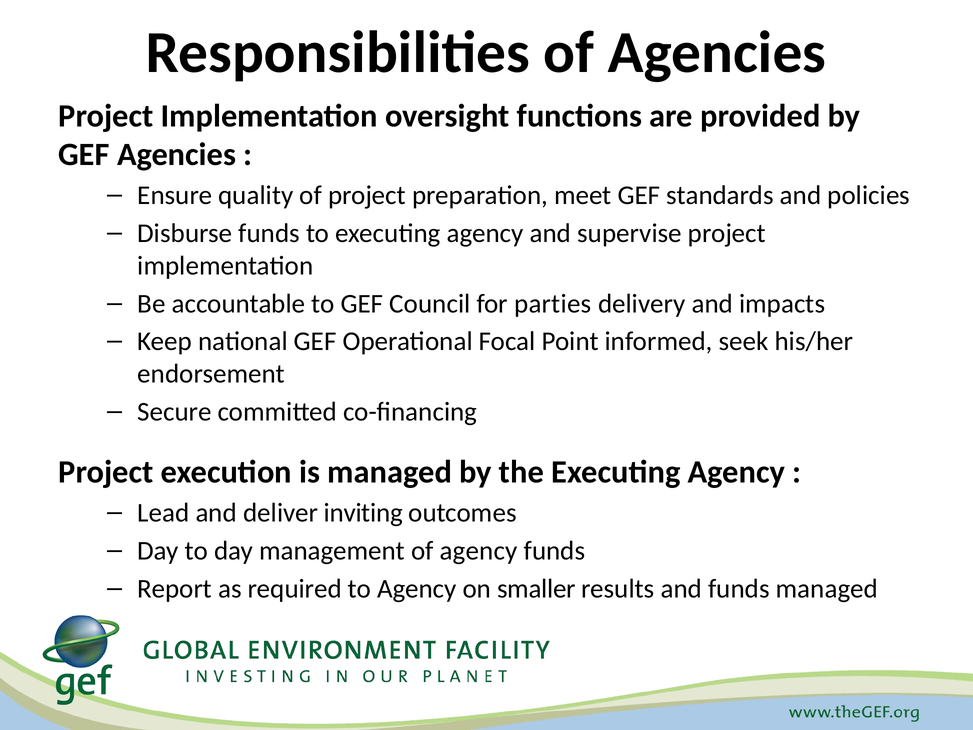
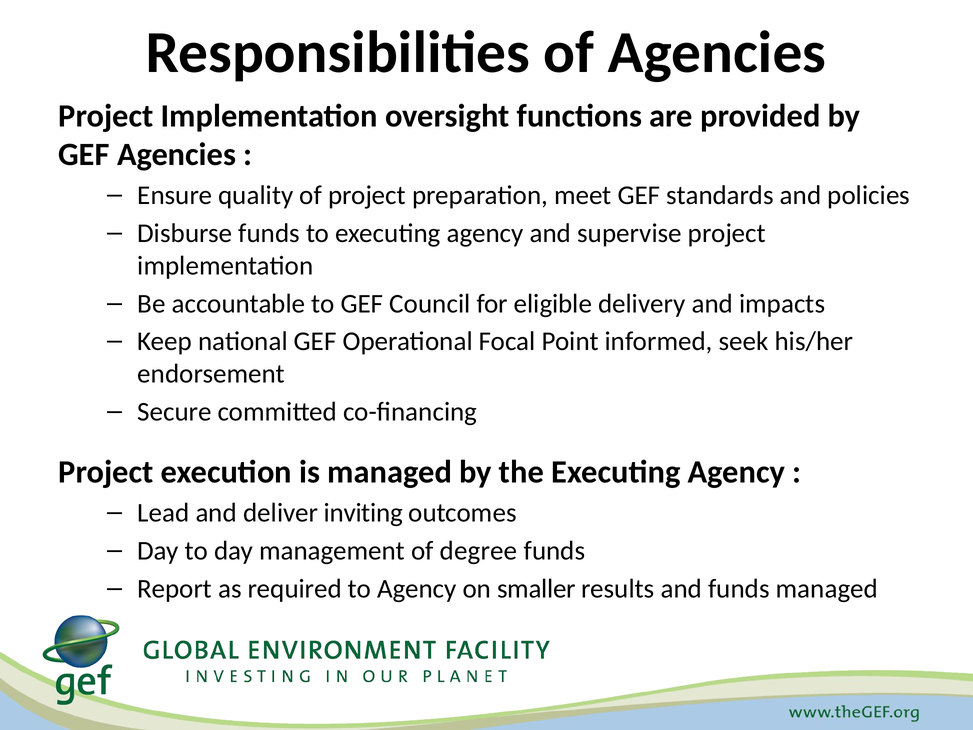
parties: parties -> eligible (553, 304)
of agency: agency -> degree (479, 551)
